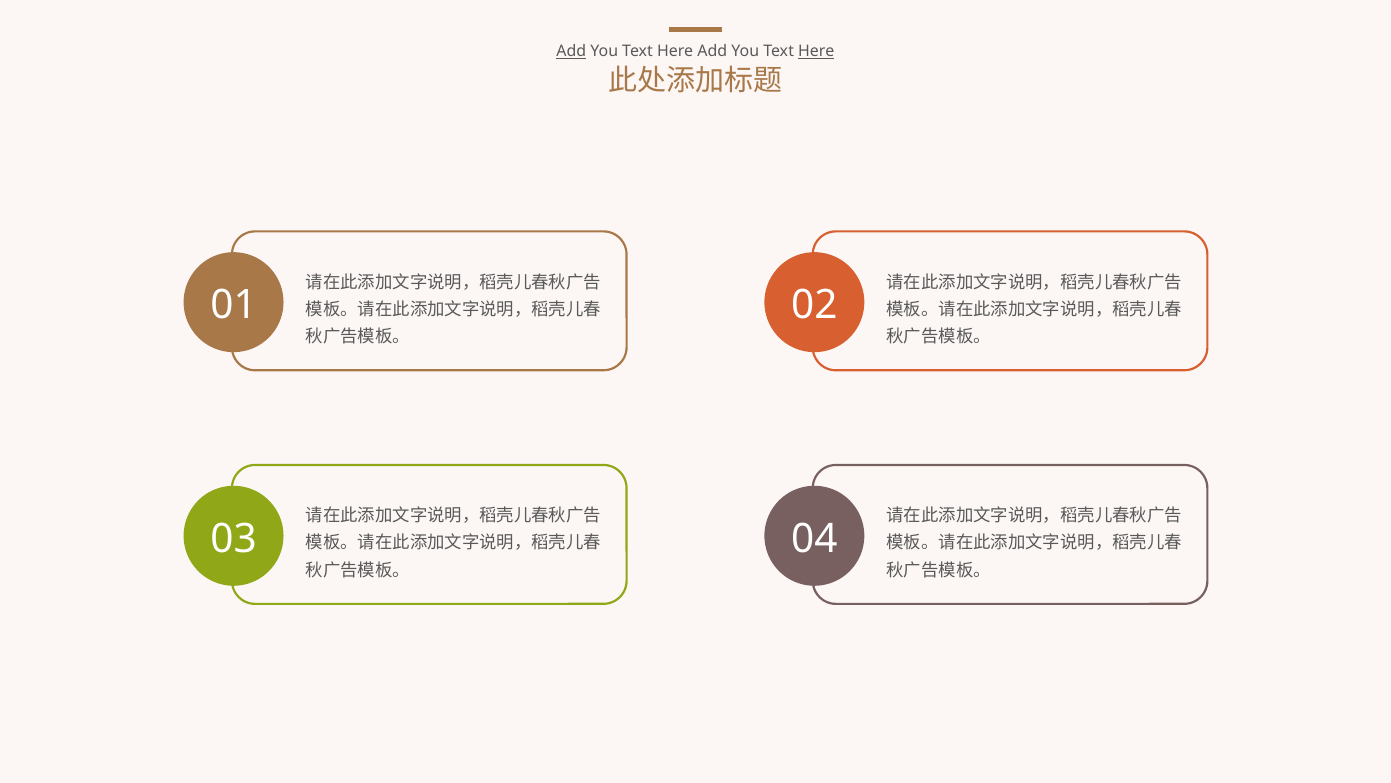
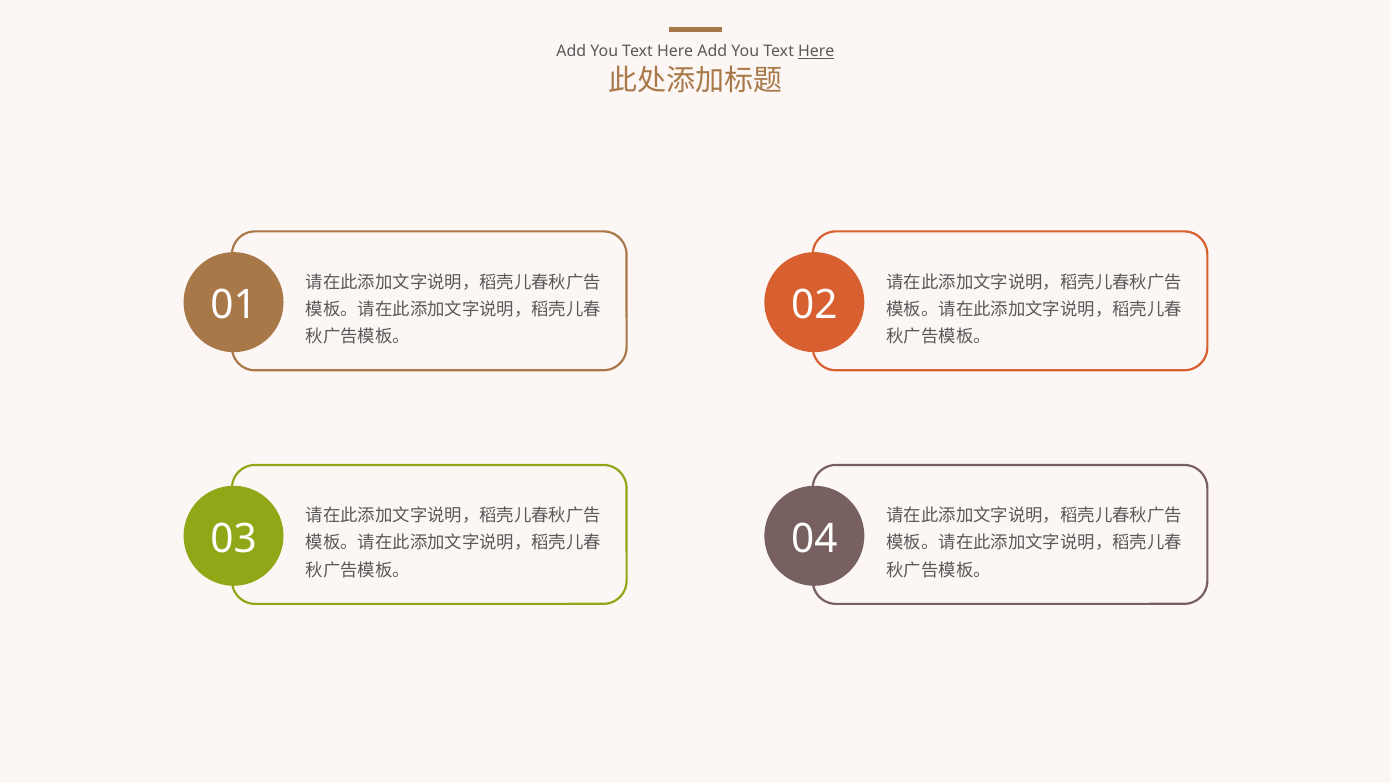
Add underline: present -> none (571, 51)
